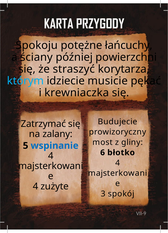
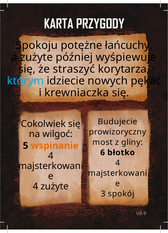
a ściany: ściany -> zużyte (37, 57)
powierzchni: powierzchni -> wyśpiewuje (126, 57)
musicie: musicie -> nowych (108, 81)
Zatrzymać: Zatrzymać -> Cokolwiek (43, 124)
zalany: zalany -> wilgoć (58, 134)
wspinanie colour: blue -> orange (55, 146)
